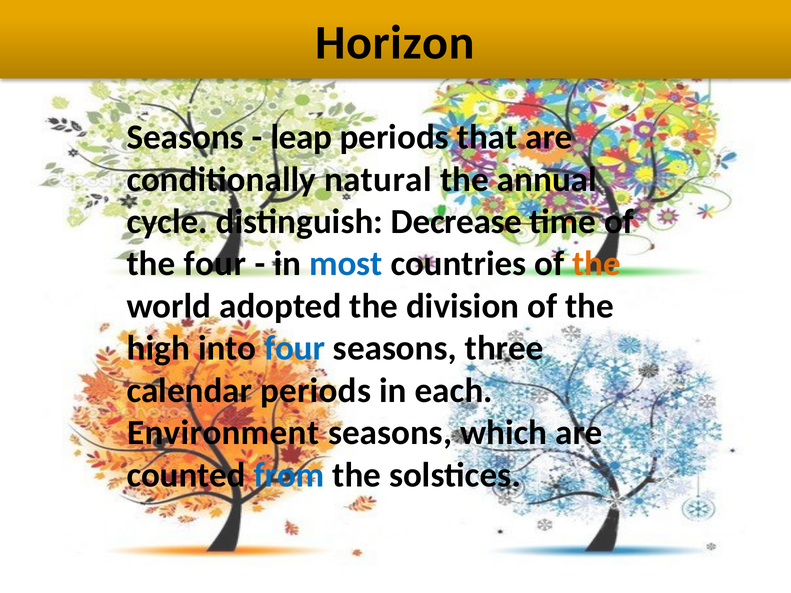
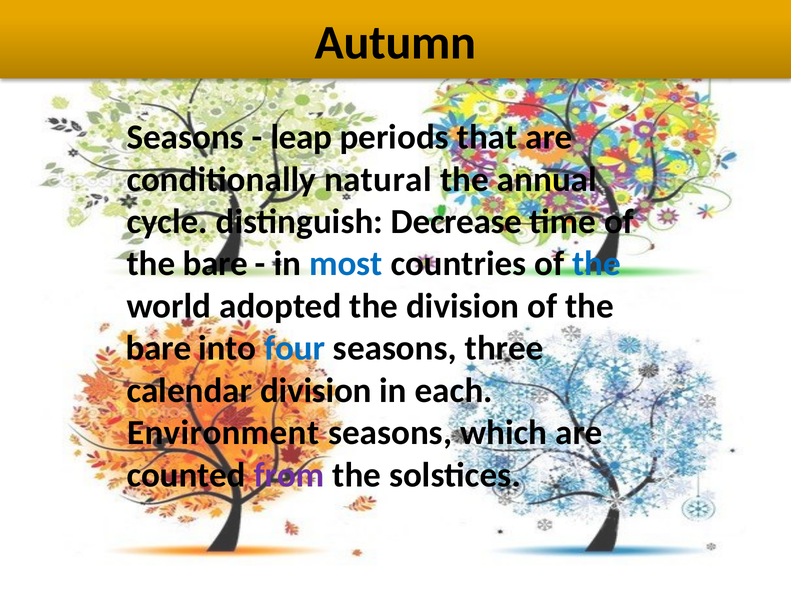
Horizon: Horizon -> Autumn (396, 43)
four: four -> bare (215, 264)
the colour: orange -> blue (597, 264)
high: high -> bare (159, 348)
calendar periods: periods -> division (316, 391)
from colour: blue -> purple (289, 475)
